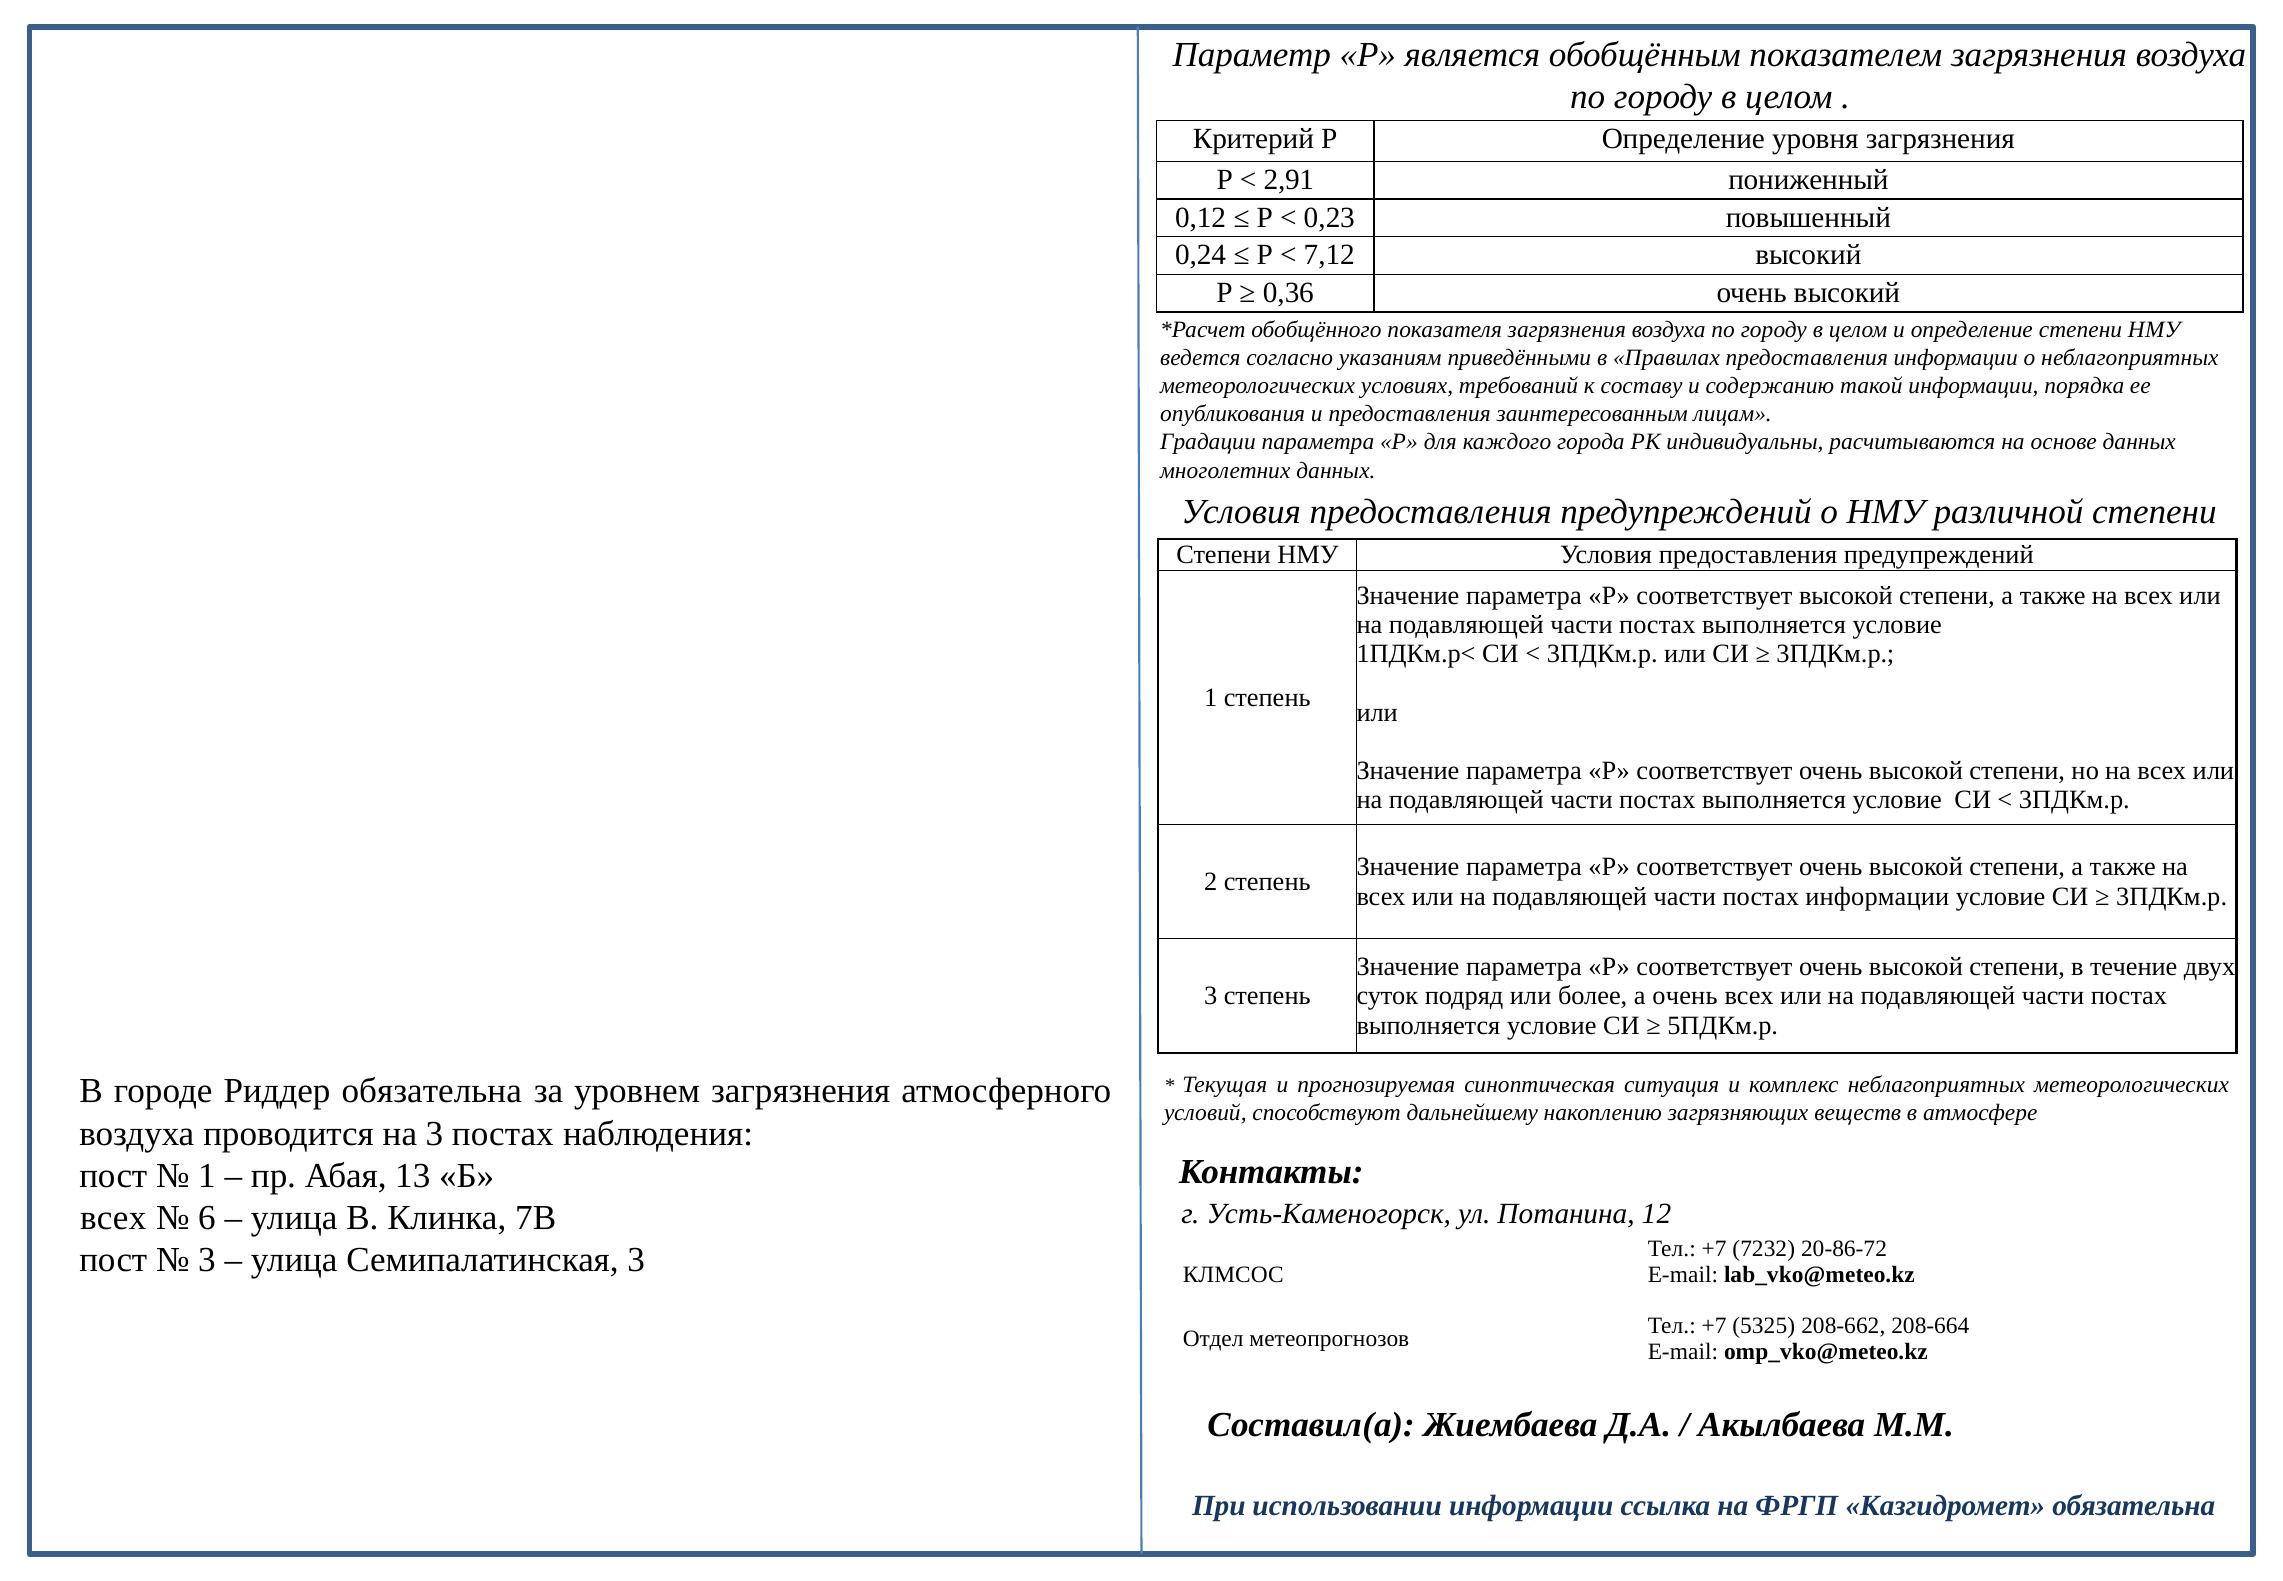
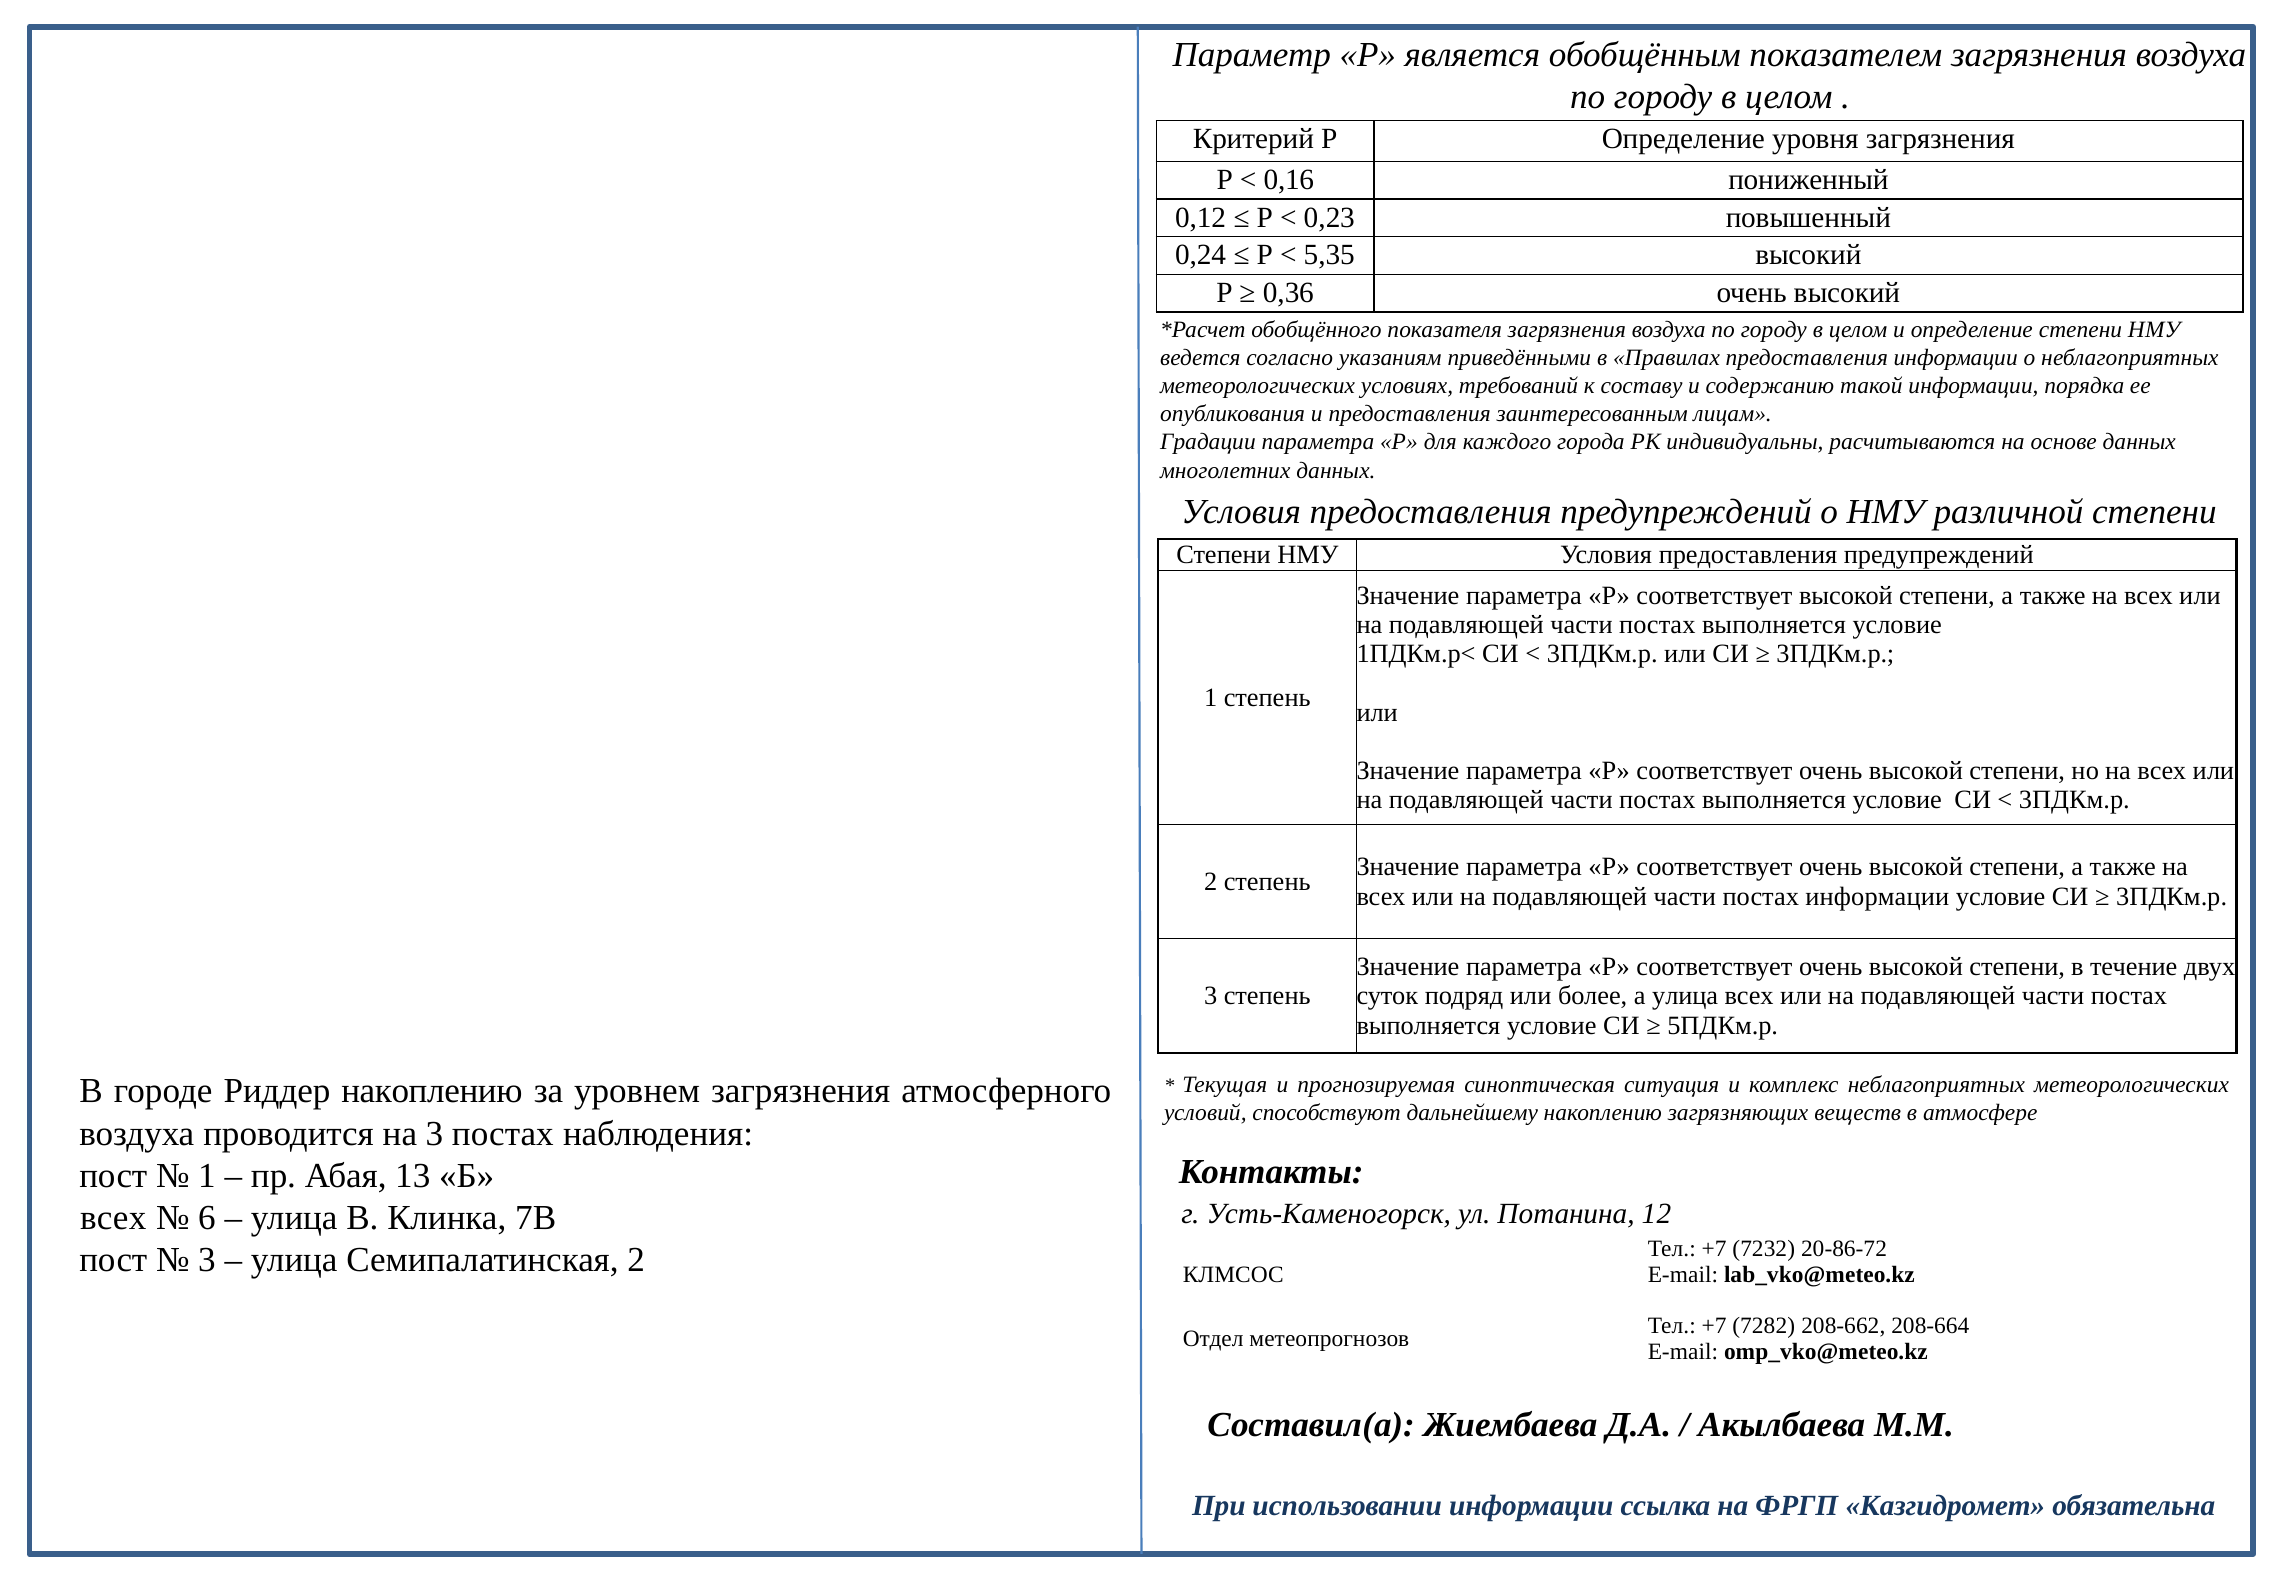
2,91: 2,91 -> 0,16 (1289, 180)
7,12: 7,12 -> 5,35 (1329, 255)
а очень: очень -> улица (1685, 996)
Риддер обязательна: обязательна -> накоплению (432, 1091)
Семипалатинская 3: 3 -> 2 (636, 1260)
5325: 5325 -> 7282 (1764, 1325)
